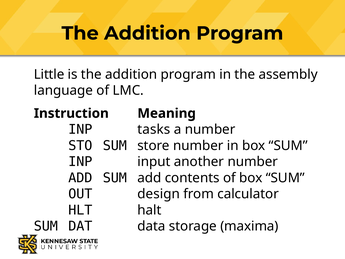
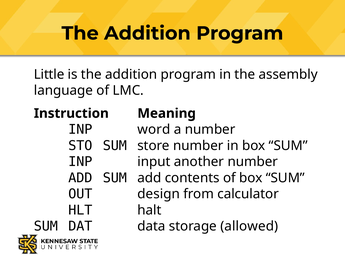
tasks: tasks -> word (154, 129)
maxima: maxima -> allowed (249, 226)
